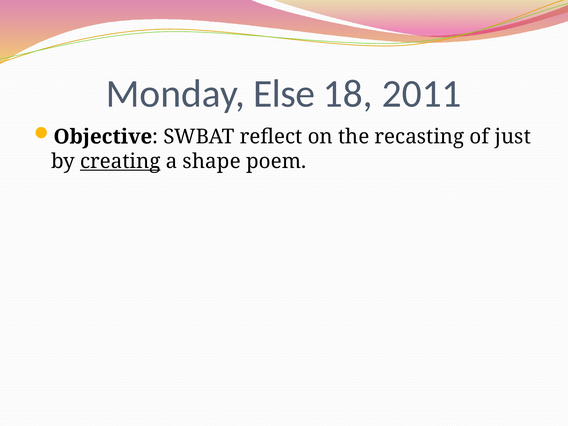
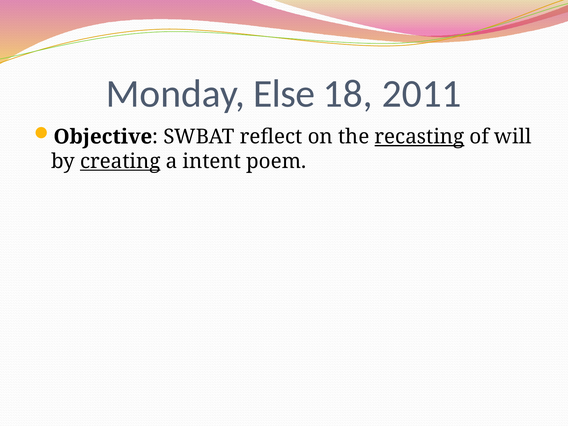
recasting underline: none -> present (419, 137)
just: just -> will (513, 137)
shape: shape -> intent (212, 161)
